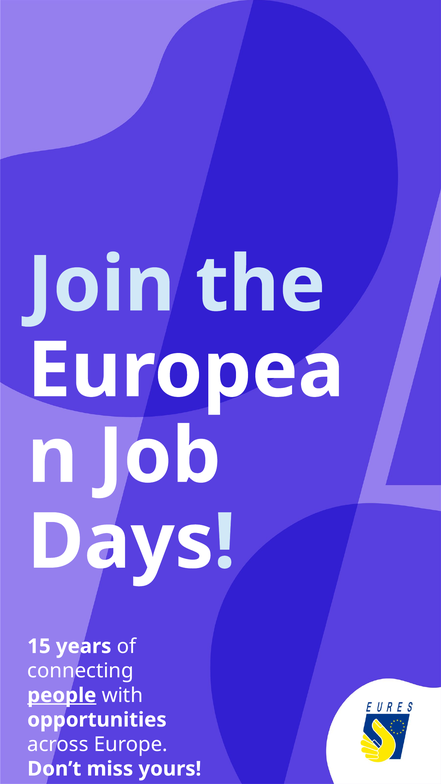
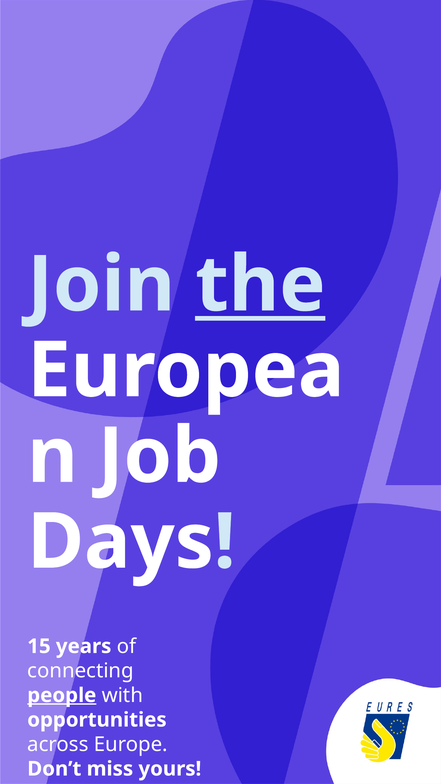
the underline: none -> present (260, 285)
